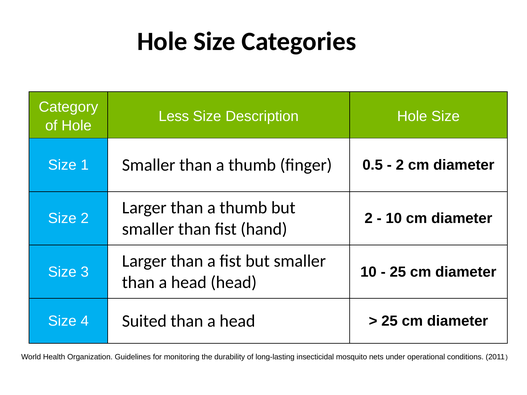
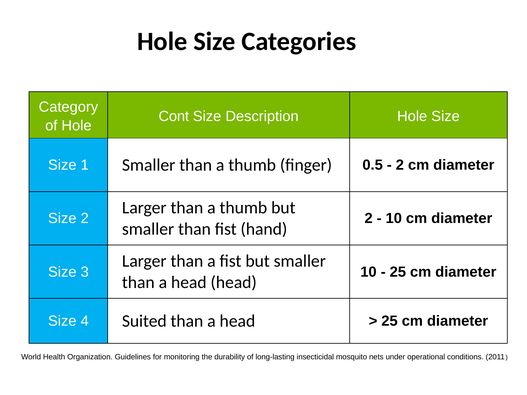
Less: Less -> Cont (174, 117)
